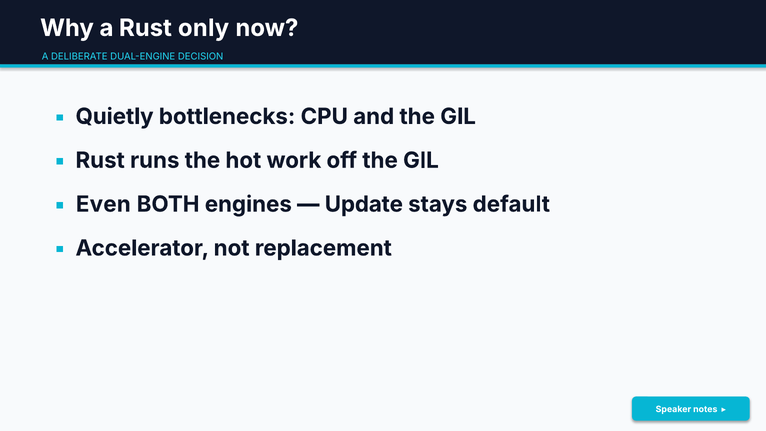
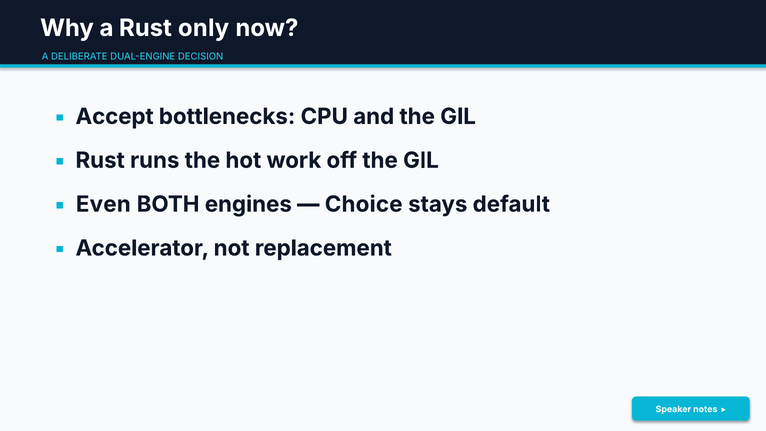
Quietly: Quietly -> Accept (115, 117)
Update: Update -> Choice (364, 204)
